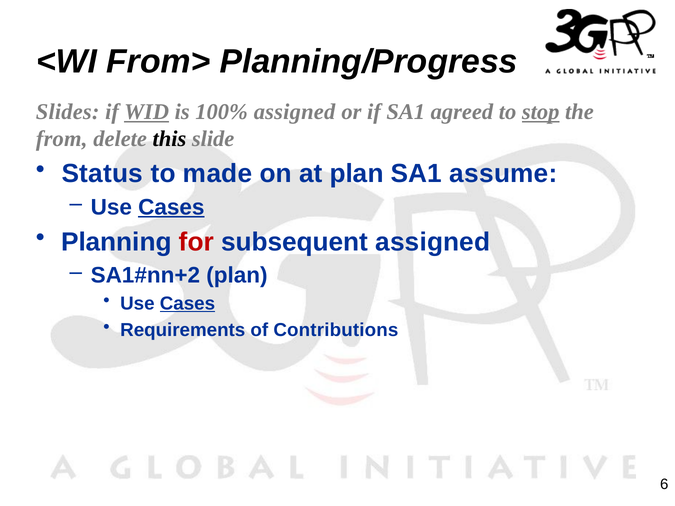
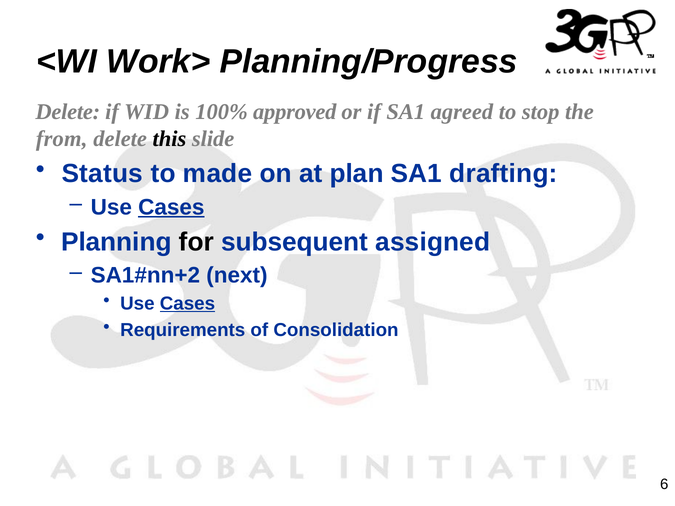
From>: From> -> Work> (158, 62)
Slides: Slides -> Delete (68, 112)
WID underline: present -> none (147, 112)
100% assigned: assigned -> approved (295, 112)
stop underline: present -> none (541, 112)
assume: assume -> drafting (503, 174)
for colour: red -> black (196, 242)
plan: plan -> next (237, 276)
Contributions: Contributions -> Consolidation (336, 330)
